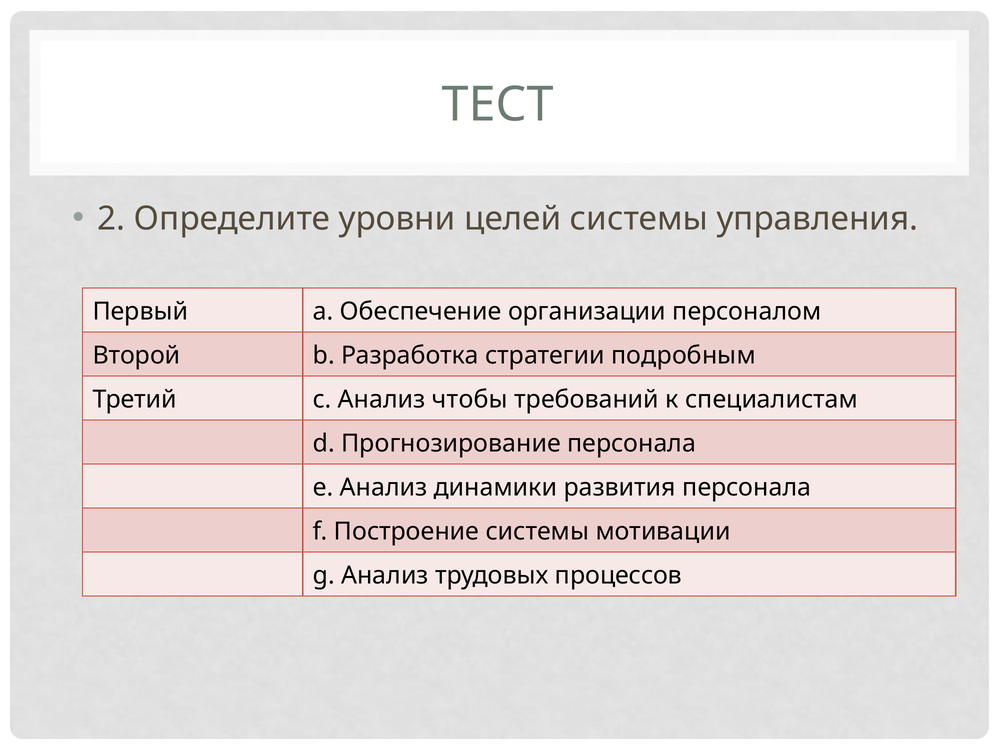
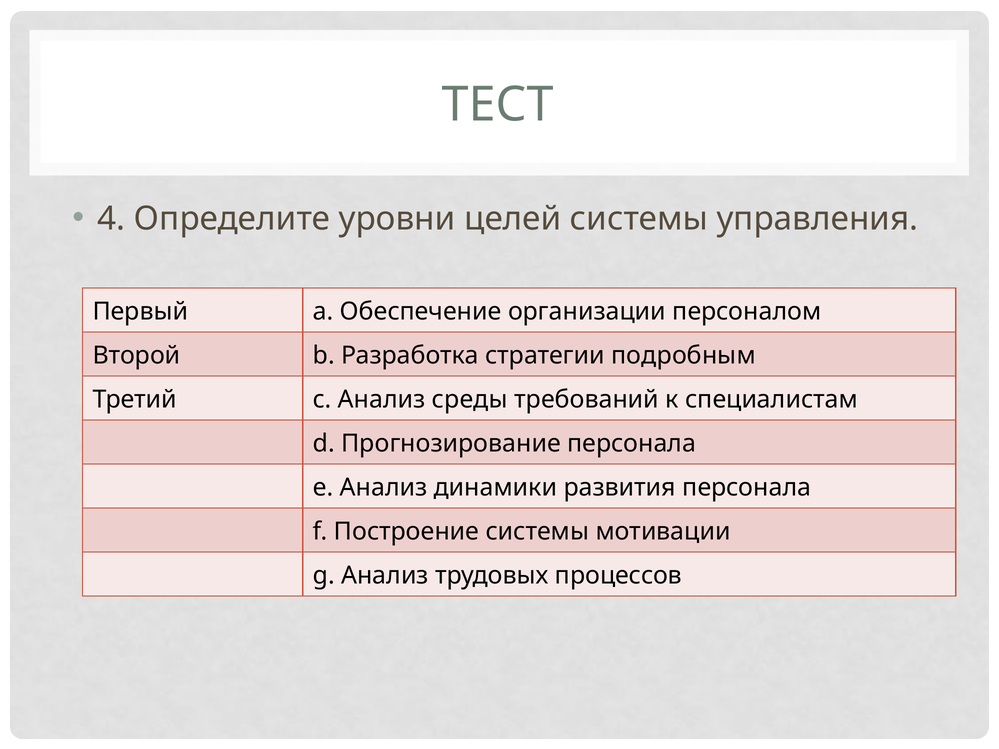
2: 2 -> 4 (111, 219)
чтобы: чтобы -> среды (470, 400)
